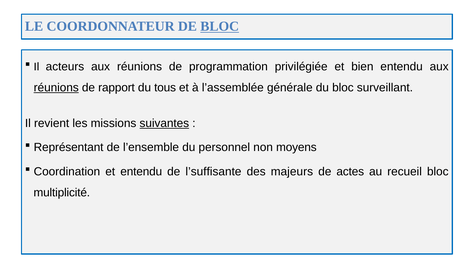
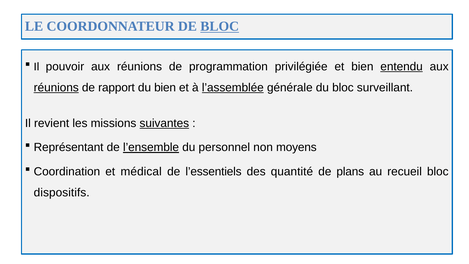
acteurs: acteurs -> pouvoir (65, 66)
entendu underline: none -> present (402, 66)
du tous: tous -> bien (165, 88)
l’assemblée underline: none -> present (233, 88)
l’ensemble underline: none -> present (151, 147)
et entendu: entendu -> médical (141, 171)
l’suffisante: l’suffisante -> l’essentiels (214, 171)
majeurs: majeurs -> quantité (292, 171)
actes: actes -> plans (350, 171)
multiplicité: multiplicité -> dispositifs (62, 192)
